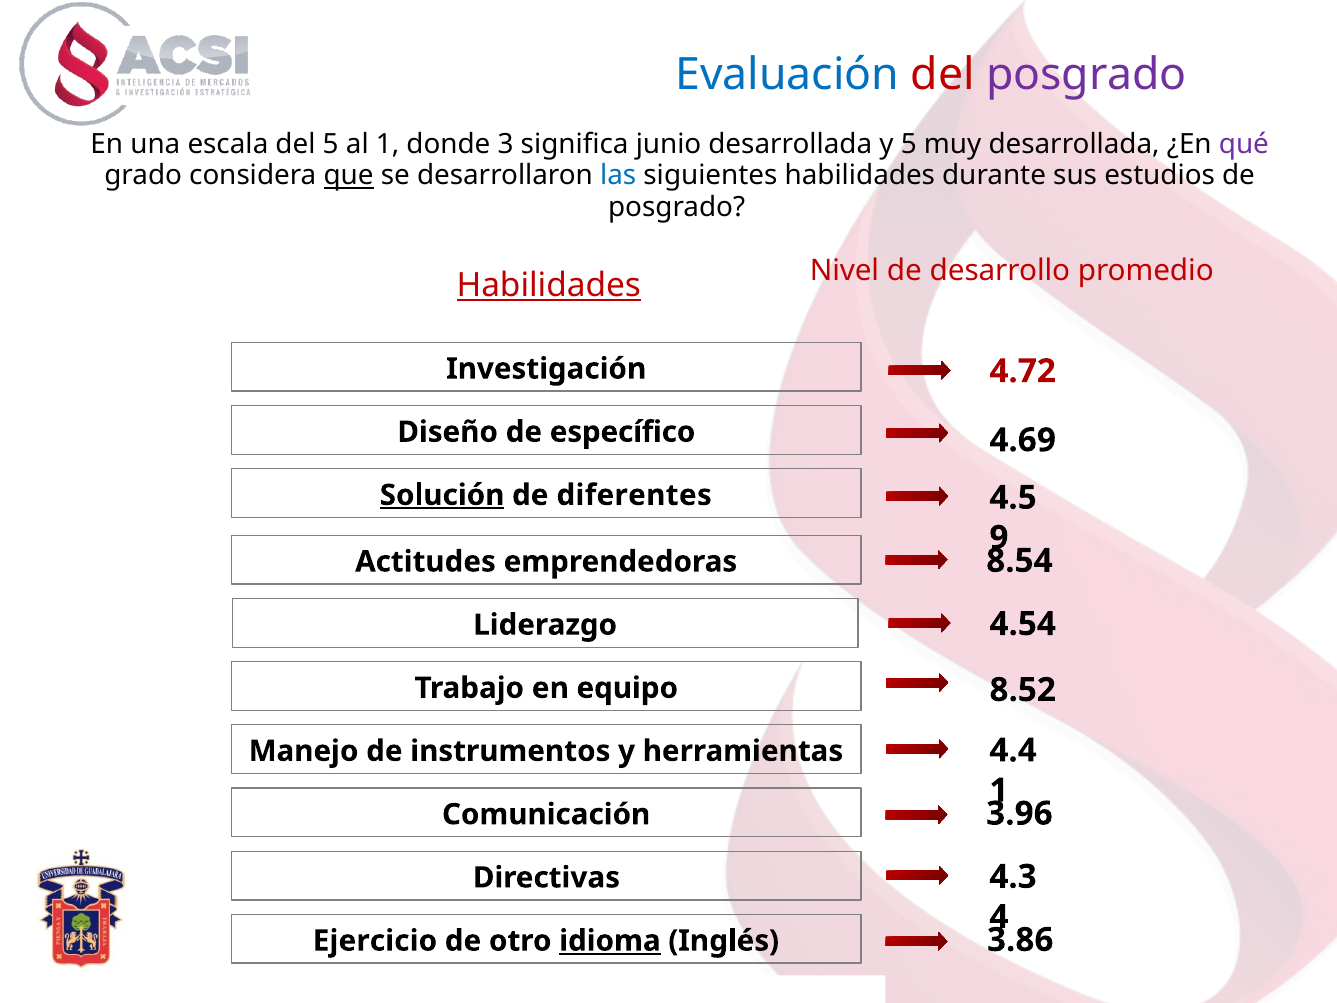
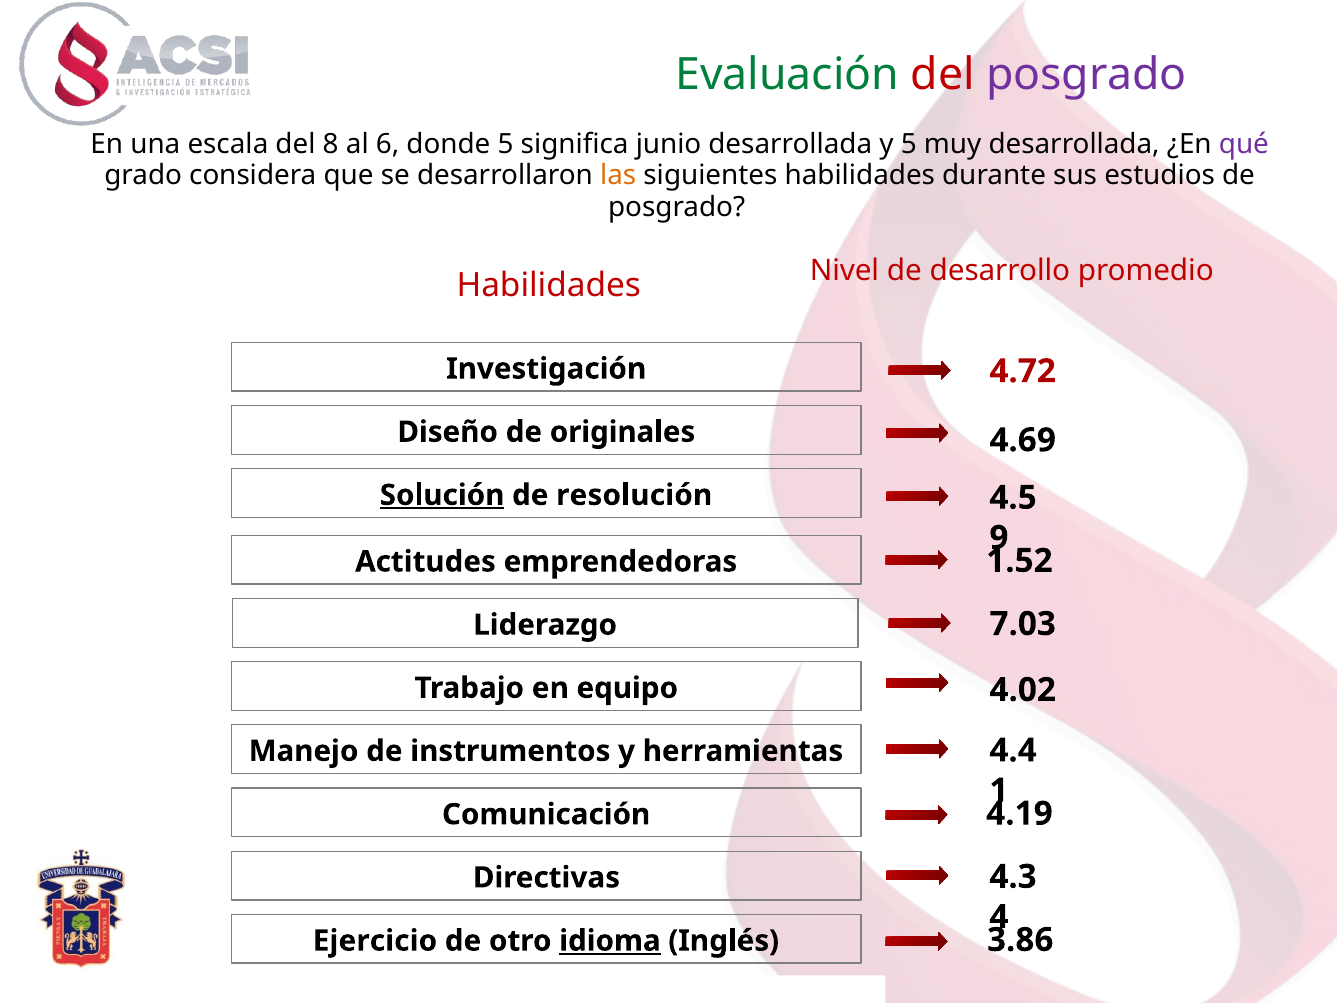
Evaluación colour: blue -> green (787, 74)
del 5: 5 -> 8 (331, 145)
al 1: 1 -> 6 (388, 145)
donde 3: 3 -> 5 (506, 145)
que underline: present -> none (349, 176)
las colour: blue -> orange (618, 176)
Habilidades underline: present -> none (549, 285)
específico: específico -> originales (623, 432)
diferentes: diferentes -> resolución (634, 495)
8.54: 8.54 -> 1.52 (1019, 561)
4.54: 4.54 -> 7.03 (1023, 624)
8.52: 8.52 -> 4.02 (1023, 690)
3.96: 3.96 -> 4.19 (1019, 813)
